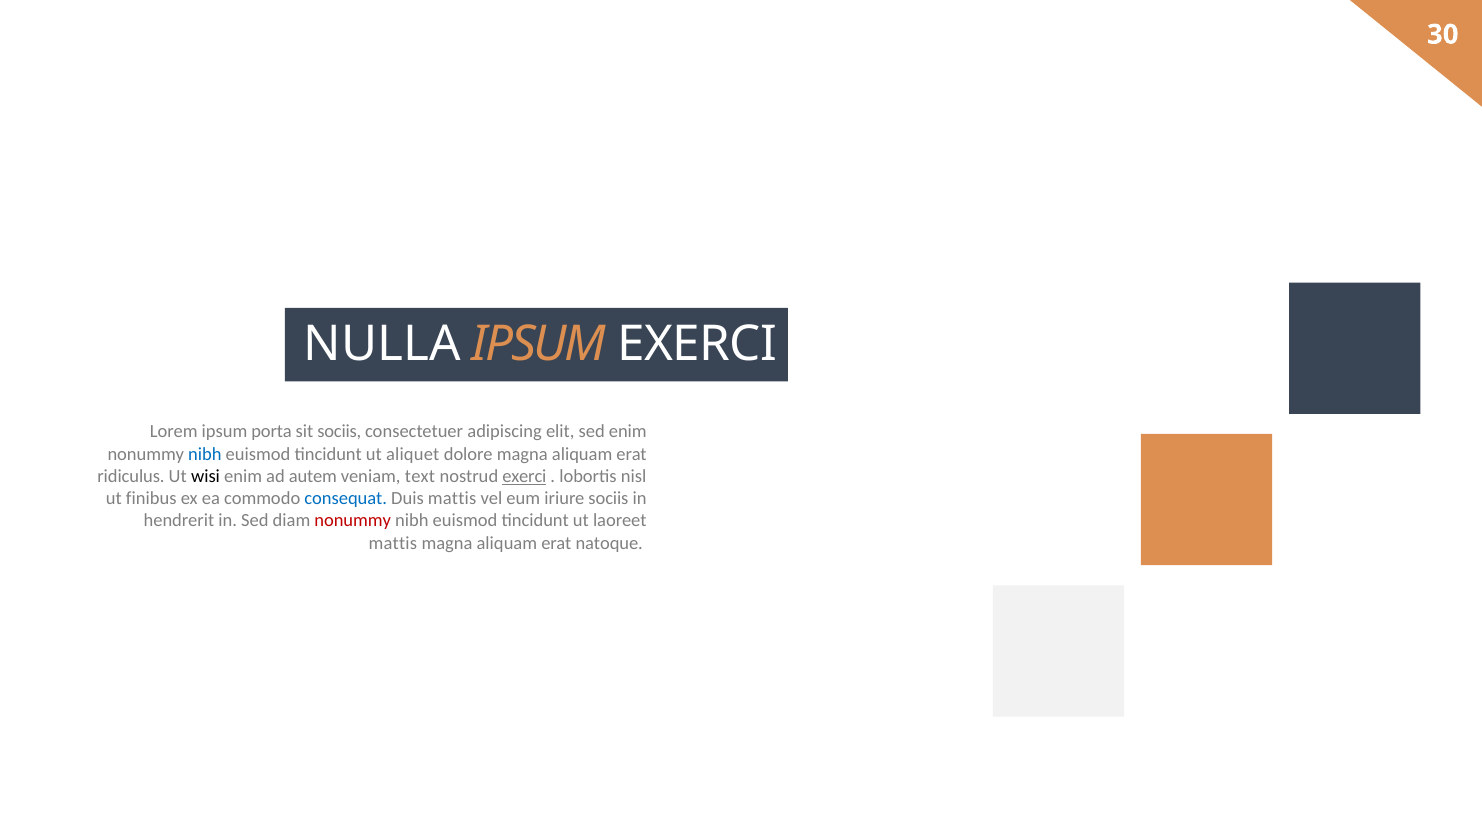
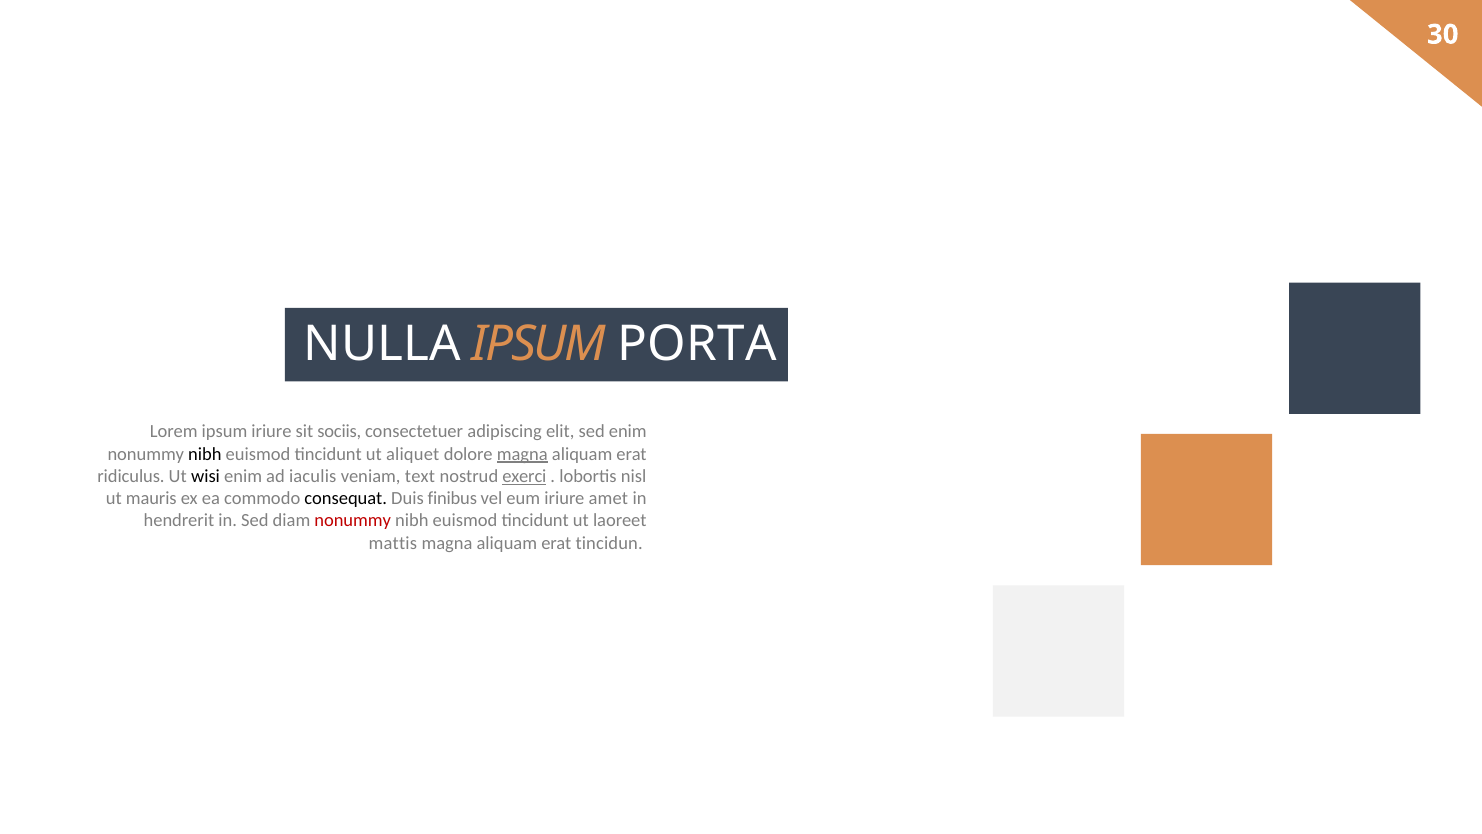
IPSUM EXERCI: EXERCI -> PORTA (697, 344)
ipsum porta: porta -> iriure (271, 432)
nibh colour: blue -> black (205, 454)
magna underline: none -> present (522, 454)
autem: autem -> iaculis (313, 476)
finibus: finibus -> mauris (151, 498)
consequat colour: blue -> black (346, 498)
Duis mattis: mattis -> finibus (452, 498)
iriure sociis: sociis -> amet (608, 498)
natoque: natoque -> tincidun (609, 543)
